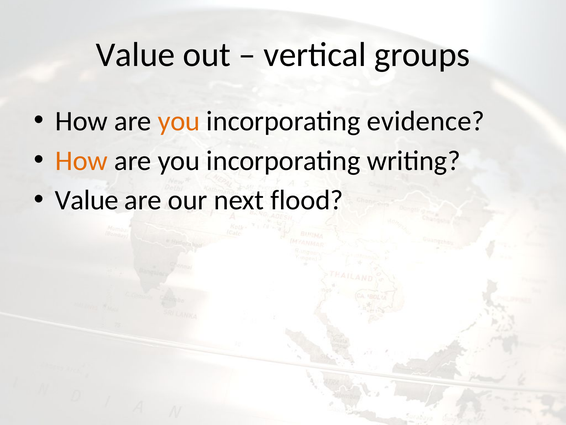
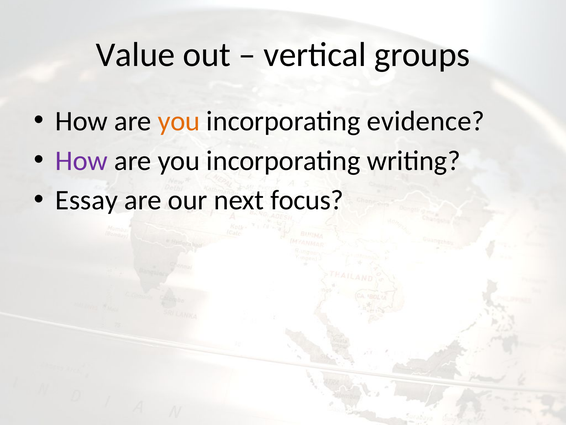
How colour: orange -> purple (82, 160)
Value: Value -> Essay (87, 200)
flood: flood -> focus (307, 200)
